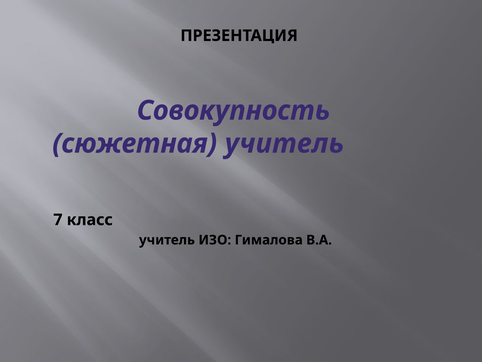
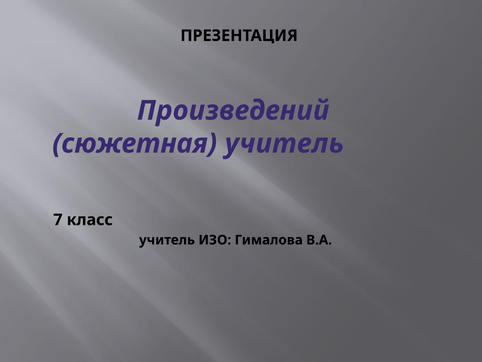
Совокупность: Совокупность -> Произведений (233, 110)
